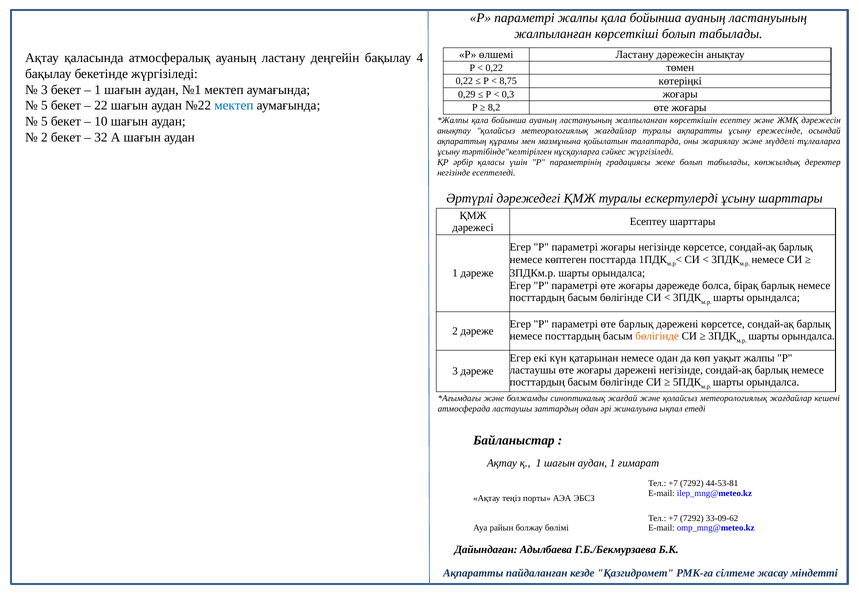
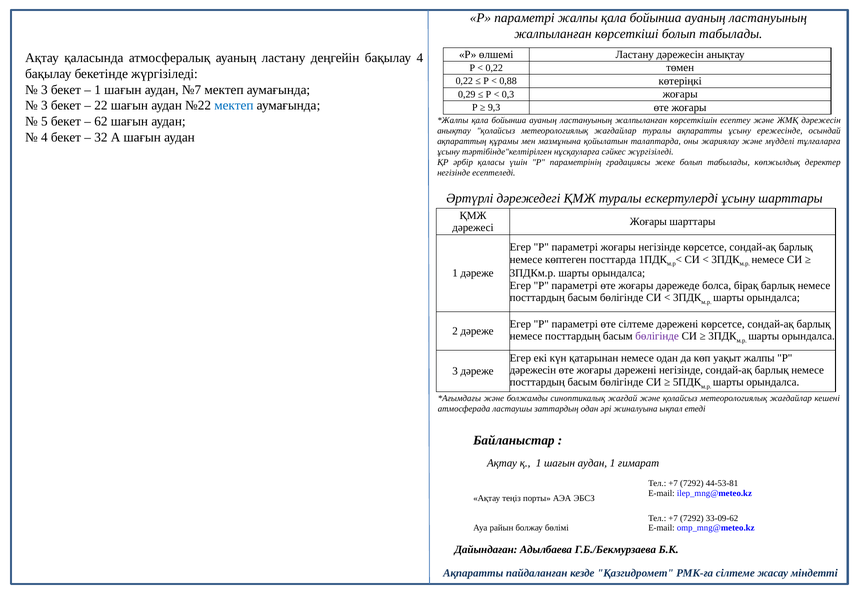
8,75: 8,75 -> 0,88 (508, 81)
№1: №1 -> №7 (192, 90)
5: 5 -> 3 (44, 106)
8,2: 8,2 -> 9,3 (494, 108)
10: 10 -> 62 (101, 122)
2: 2 -> 4 (44, 137)
Есептеу: Есептеу -> Жоғары (648, 222)
өте барлық: барлық -> сілтеме (636, 324)
бөлігінде colour: orange -> purple (657, 337)
ластаушы: ластаушы -> дәрежесін (533, 371)
